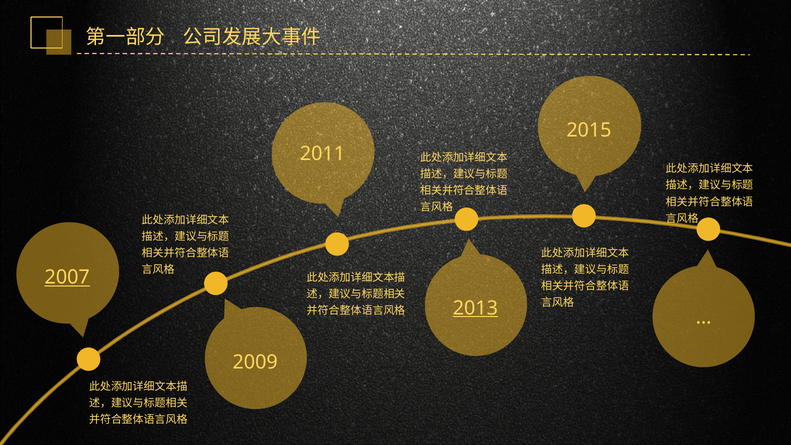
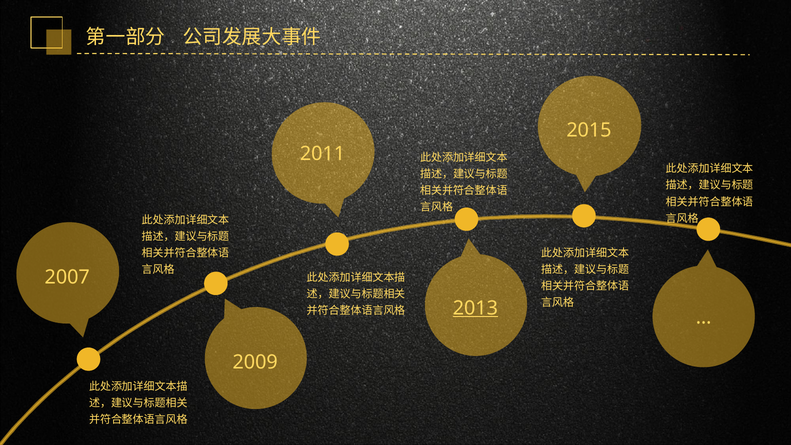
2007 underline: present -> none (67, 277)
